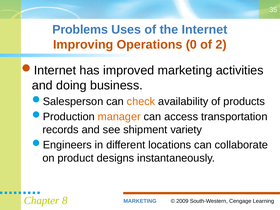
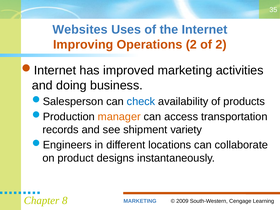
Problems: Problems -> Websites (80, 30)
Operations 0: 0 -> 2 (191, 44)
check colour: orange -> blue (141, 101)
